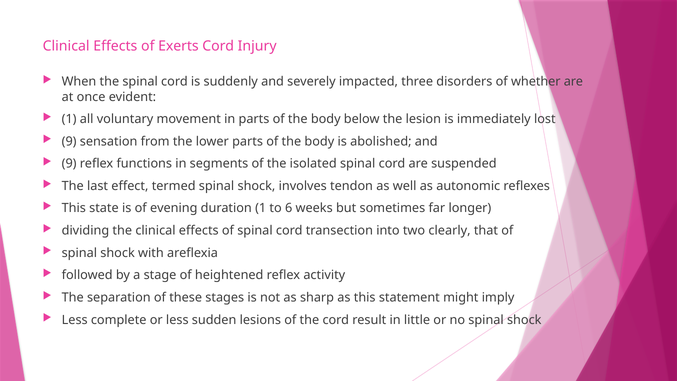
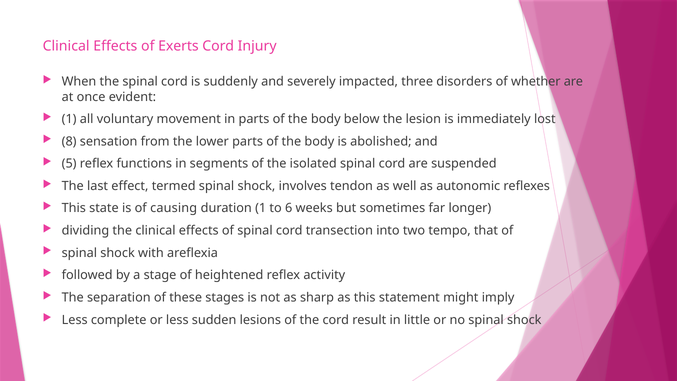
9: 9 -> 8 (69, 141)
9: 9 -> 5 (69, 164)
evening: evening -> causing (174, 208)
clearly: clearly -> tempo (450, 230)
